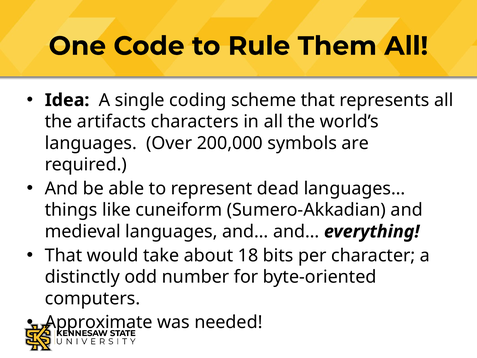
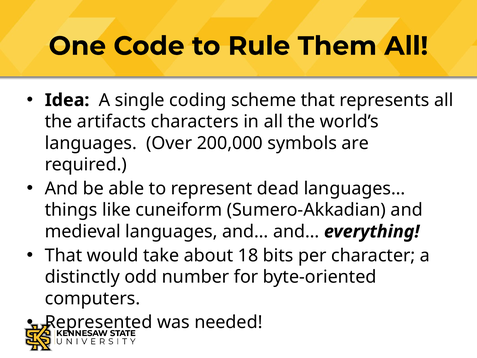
Approximate: Approximate -> Represented (99, 322)
